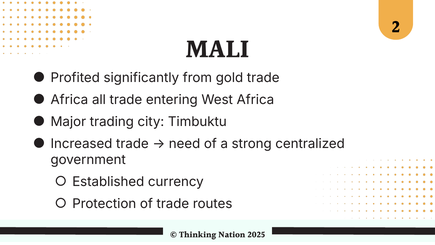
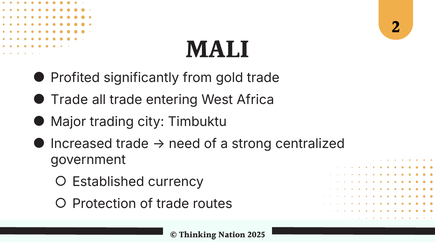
Africa: Africa -> Trade (69, 100)
